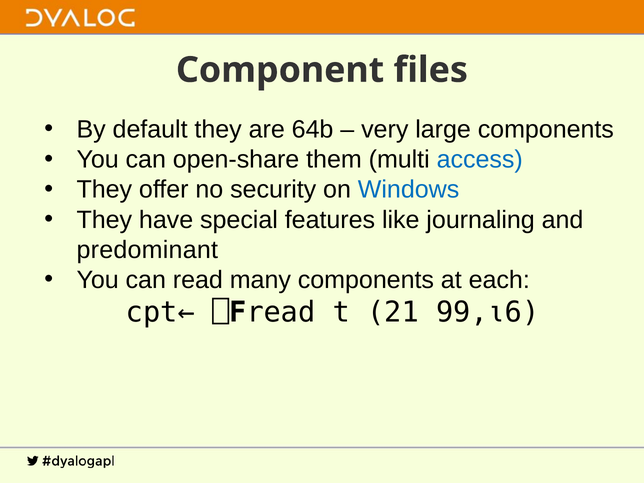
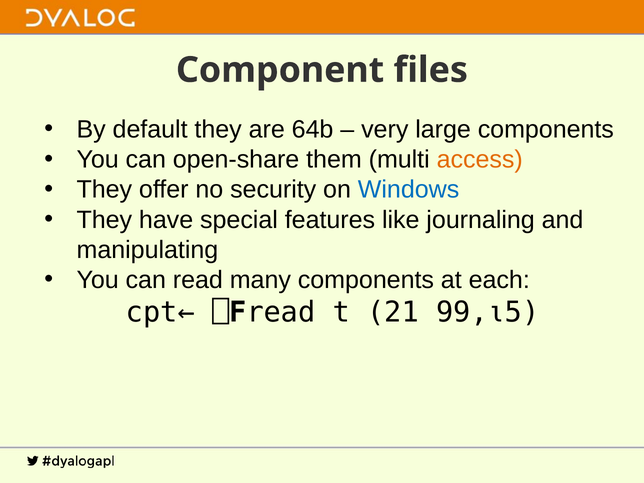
access colour: blue -> orange (480, 160)
predominant: predominant -> manipulating (147, 250)
99,⍳6: 99,⍳6 -> 99,⍳5 (488, 312)
